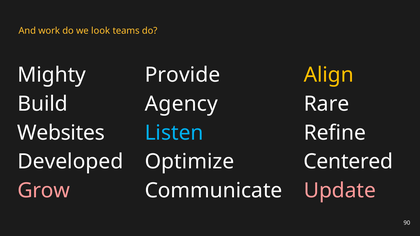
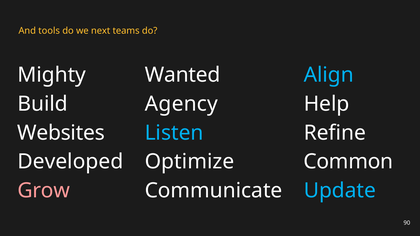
work: work -> tools (49, 31)
look: look -> next (101, 31)
Provide: Provide -> Wanted (183, 75)
Align colour: yellow -> light blue (329, 75)
Rare: Rare -> Help (327, 104)
Centered: Centered -> Common (348, 162)
Update colour: pink -> light blue (340, 191)
